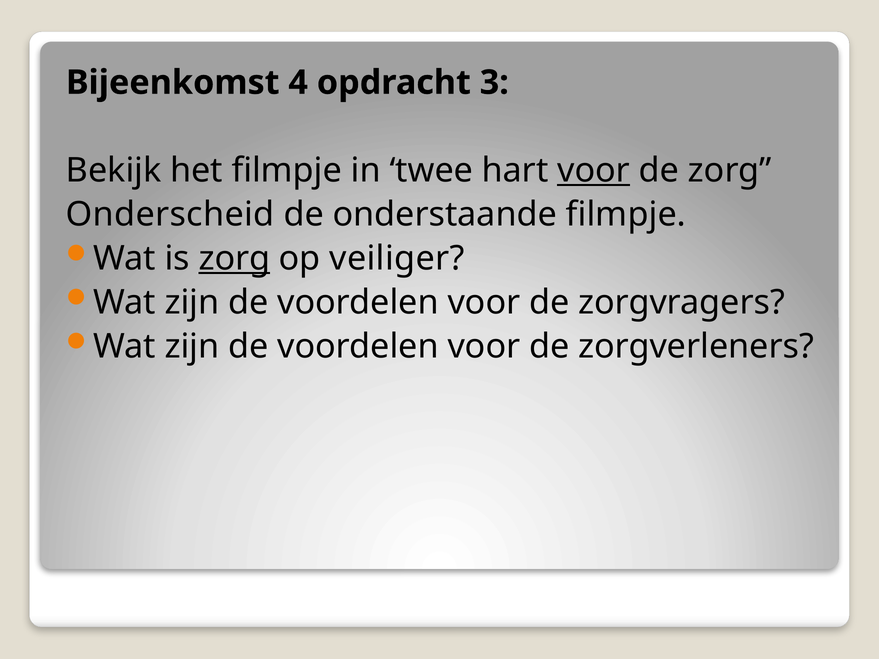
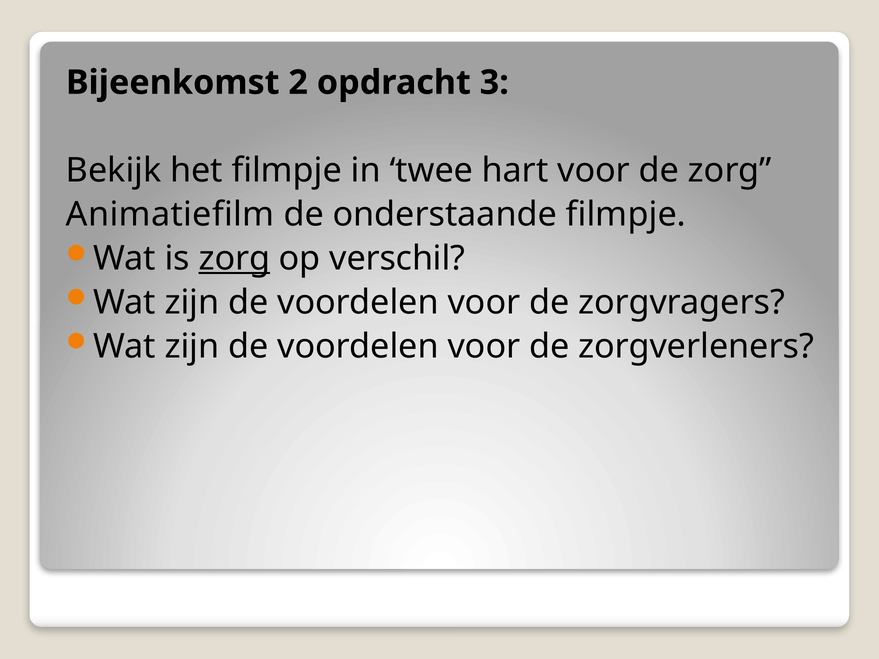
4: 4 -> 2 (298, 83)
voor underline: present -> none (594, 171)
Onderscheid: Onderscheid -> Animatiefilm (170, 215)
veiliger: veiliger -> verschil (397, 259)
